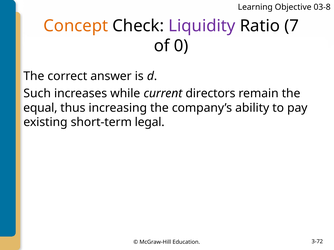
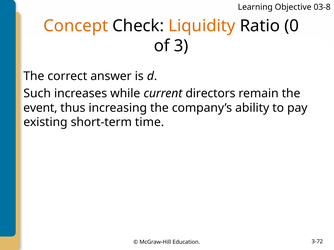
Liquidity colour: purple -> orange (202, 26)
7: 7 -> 0 (292, 26)
0: 0 -> 3 (181, 46)
equal: equal -> event (40, 108)
legal: legal -> time (150, 122)
